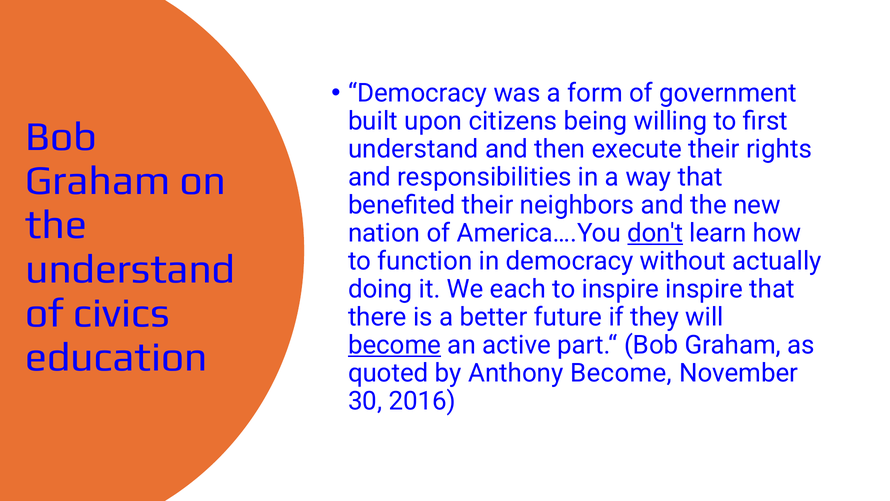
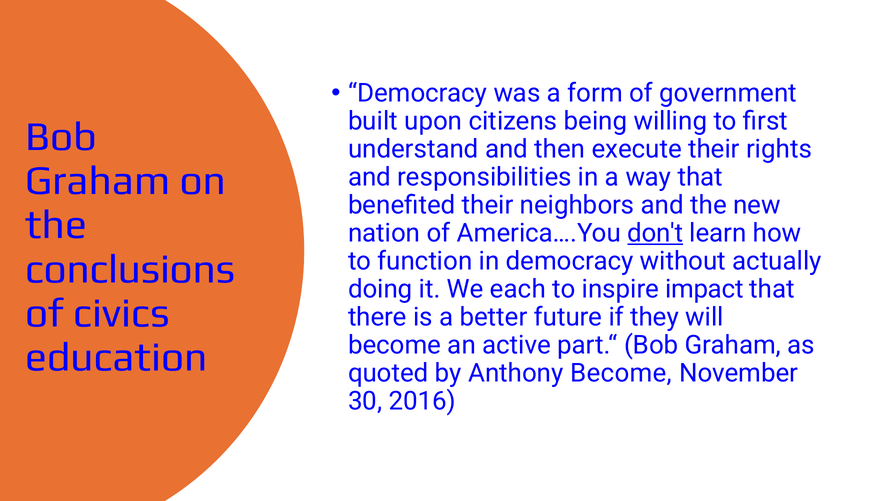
understand: understand -> conclusions (130, 269)
inspire inspire: inspire -> impact (704, 289)
become underline: present -> none (395, 345)
